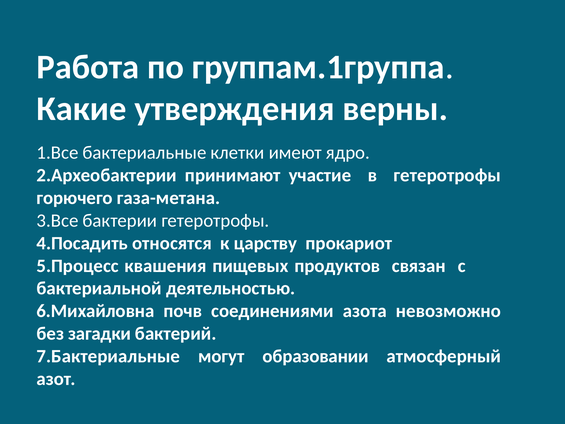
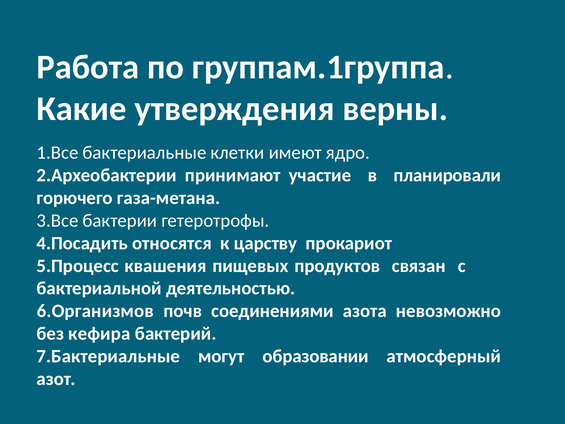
в гетеротрофы: гетеротрофы -> планировали (447, 175)
6.Михайловна: 6.Михайловна -> 6.Организмов (95, 311)
загадки: загадки -> кефира (99, 333)
